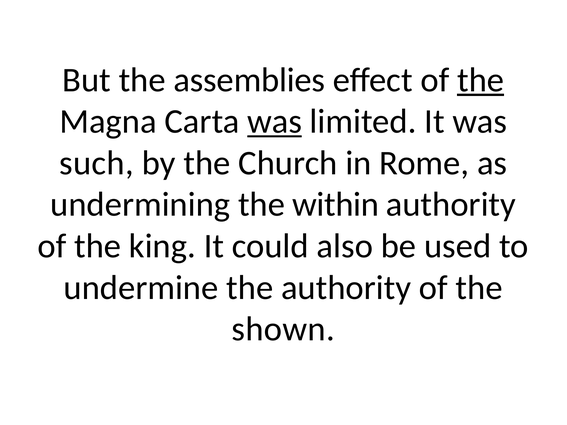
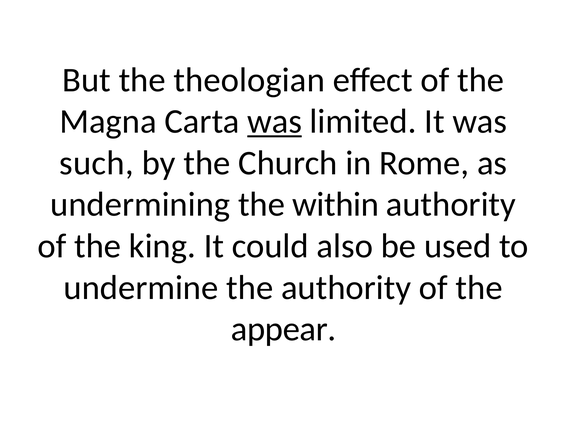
assemblies: assemblies -> theologian (249, 80)
the underline: present -> none (481, 80)
shown: shown -> appear (284, 329)
